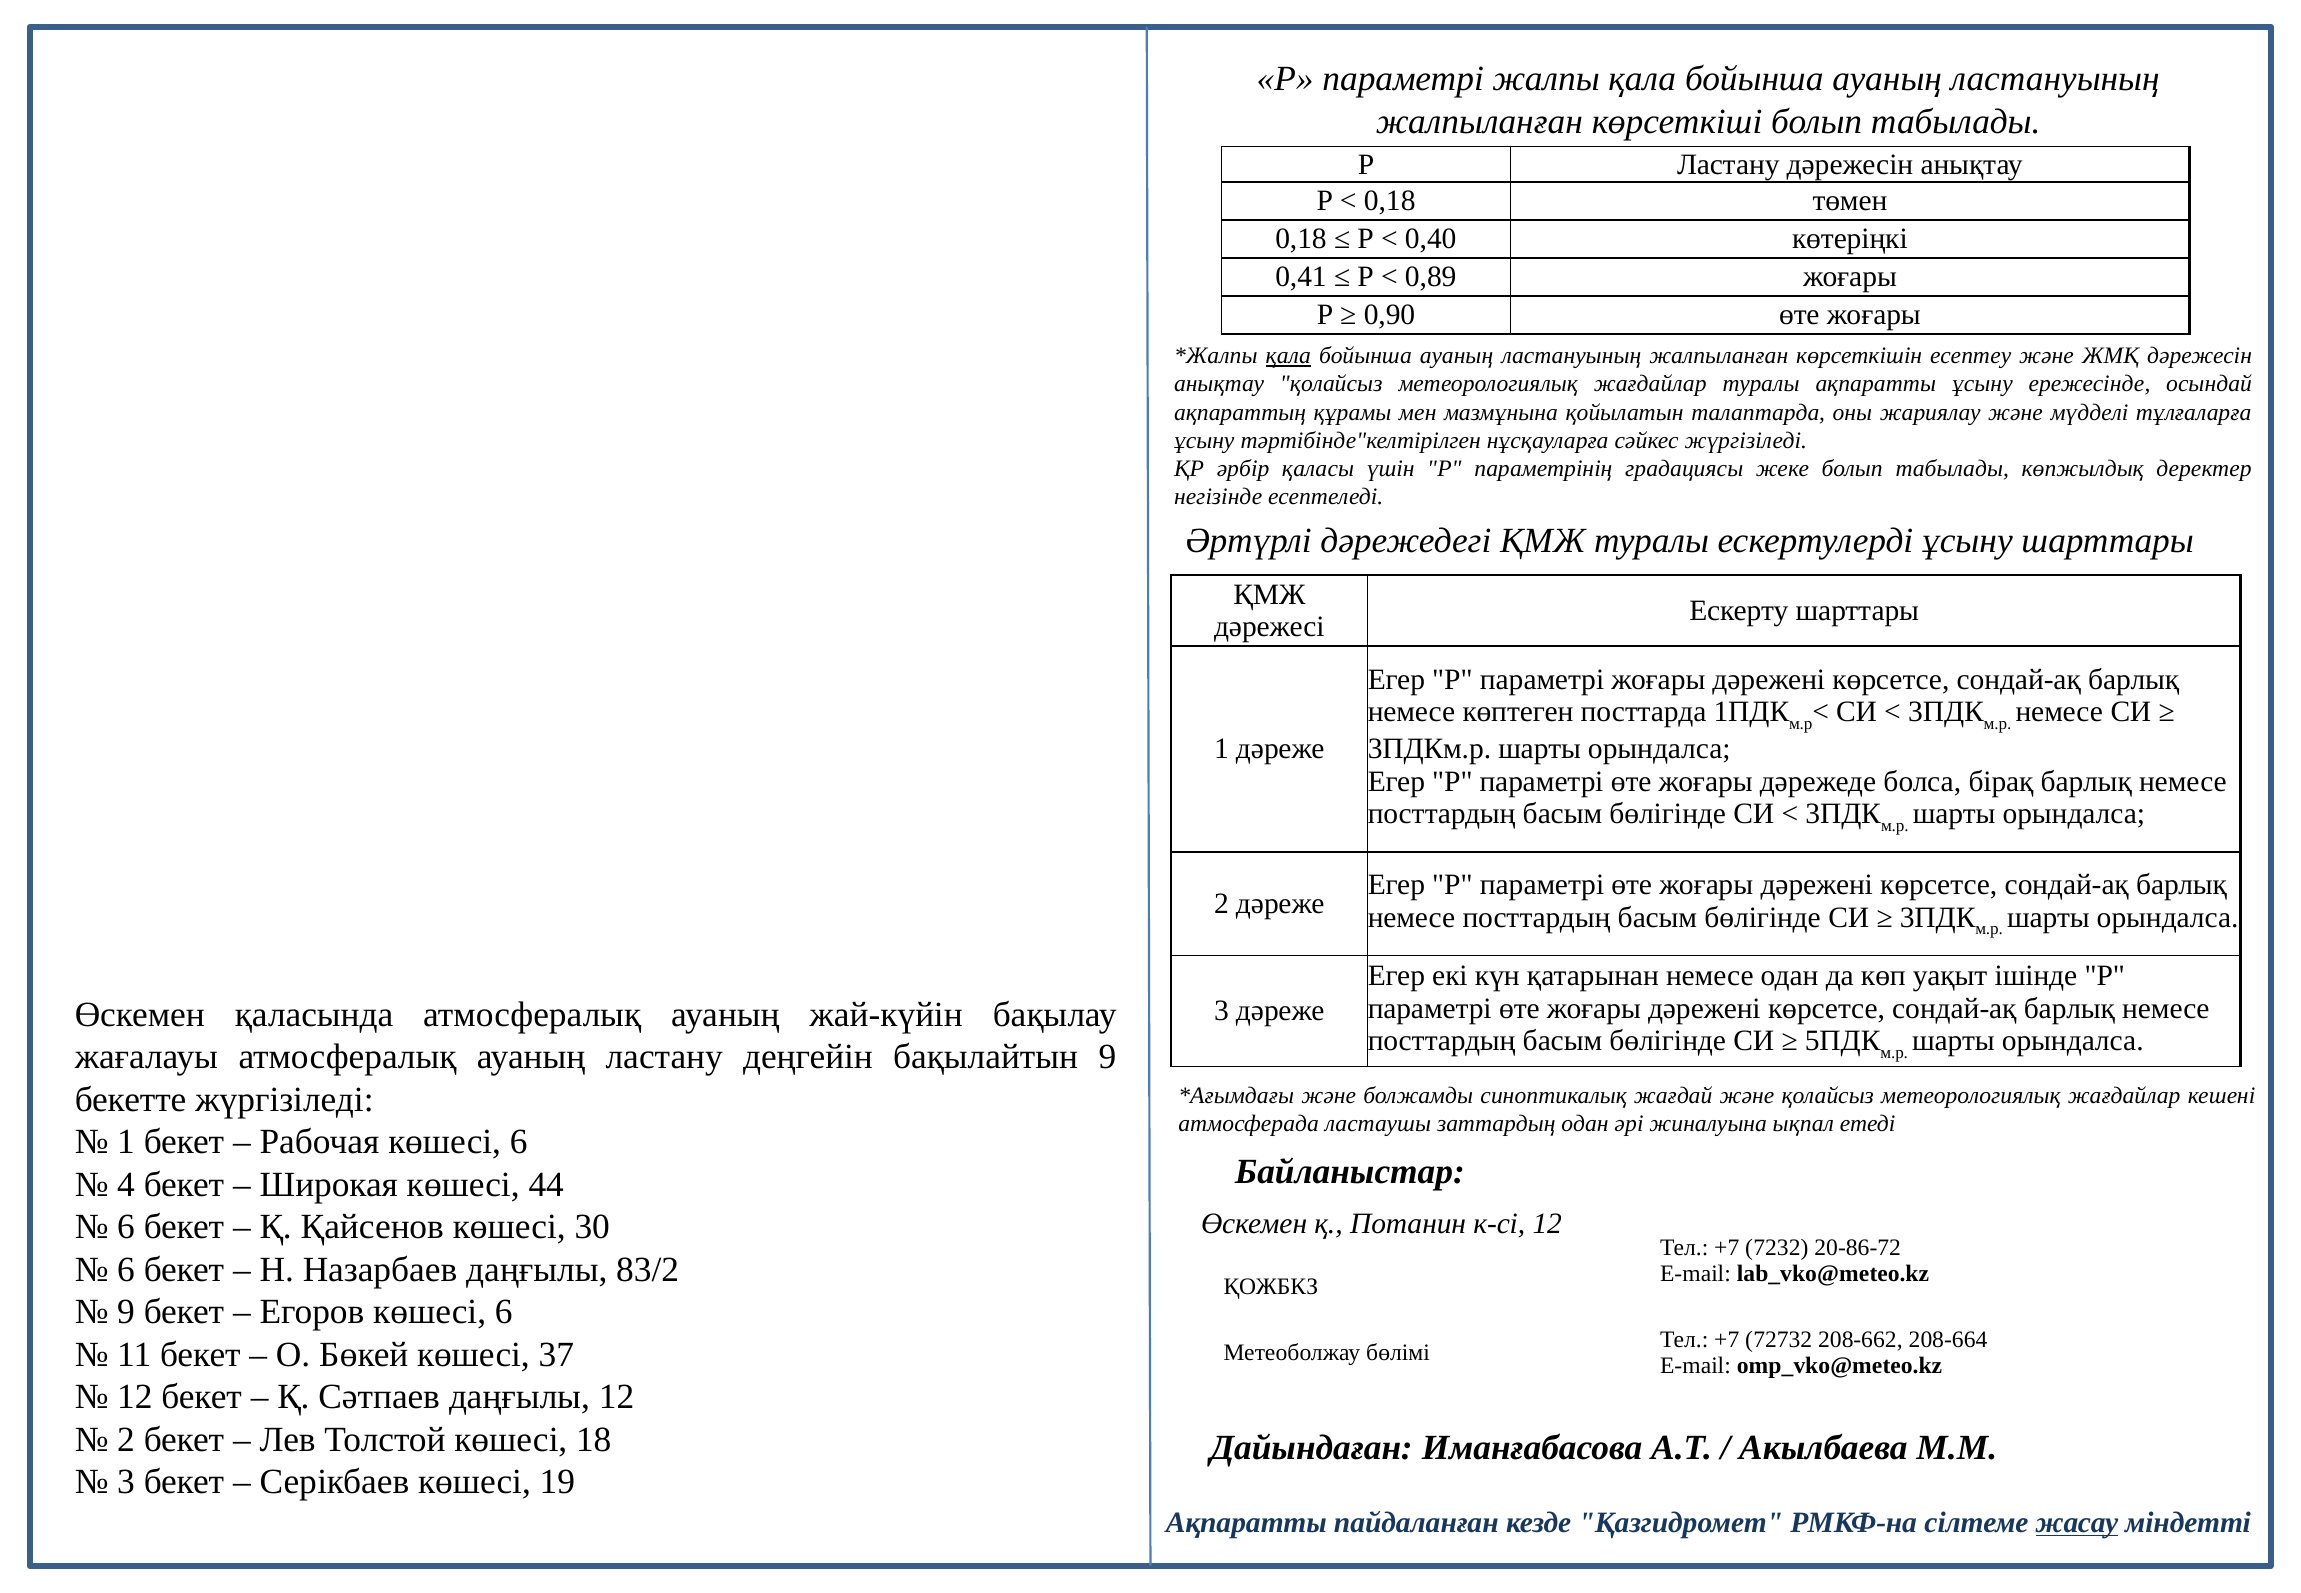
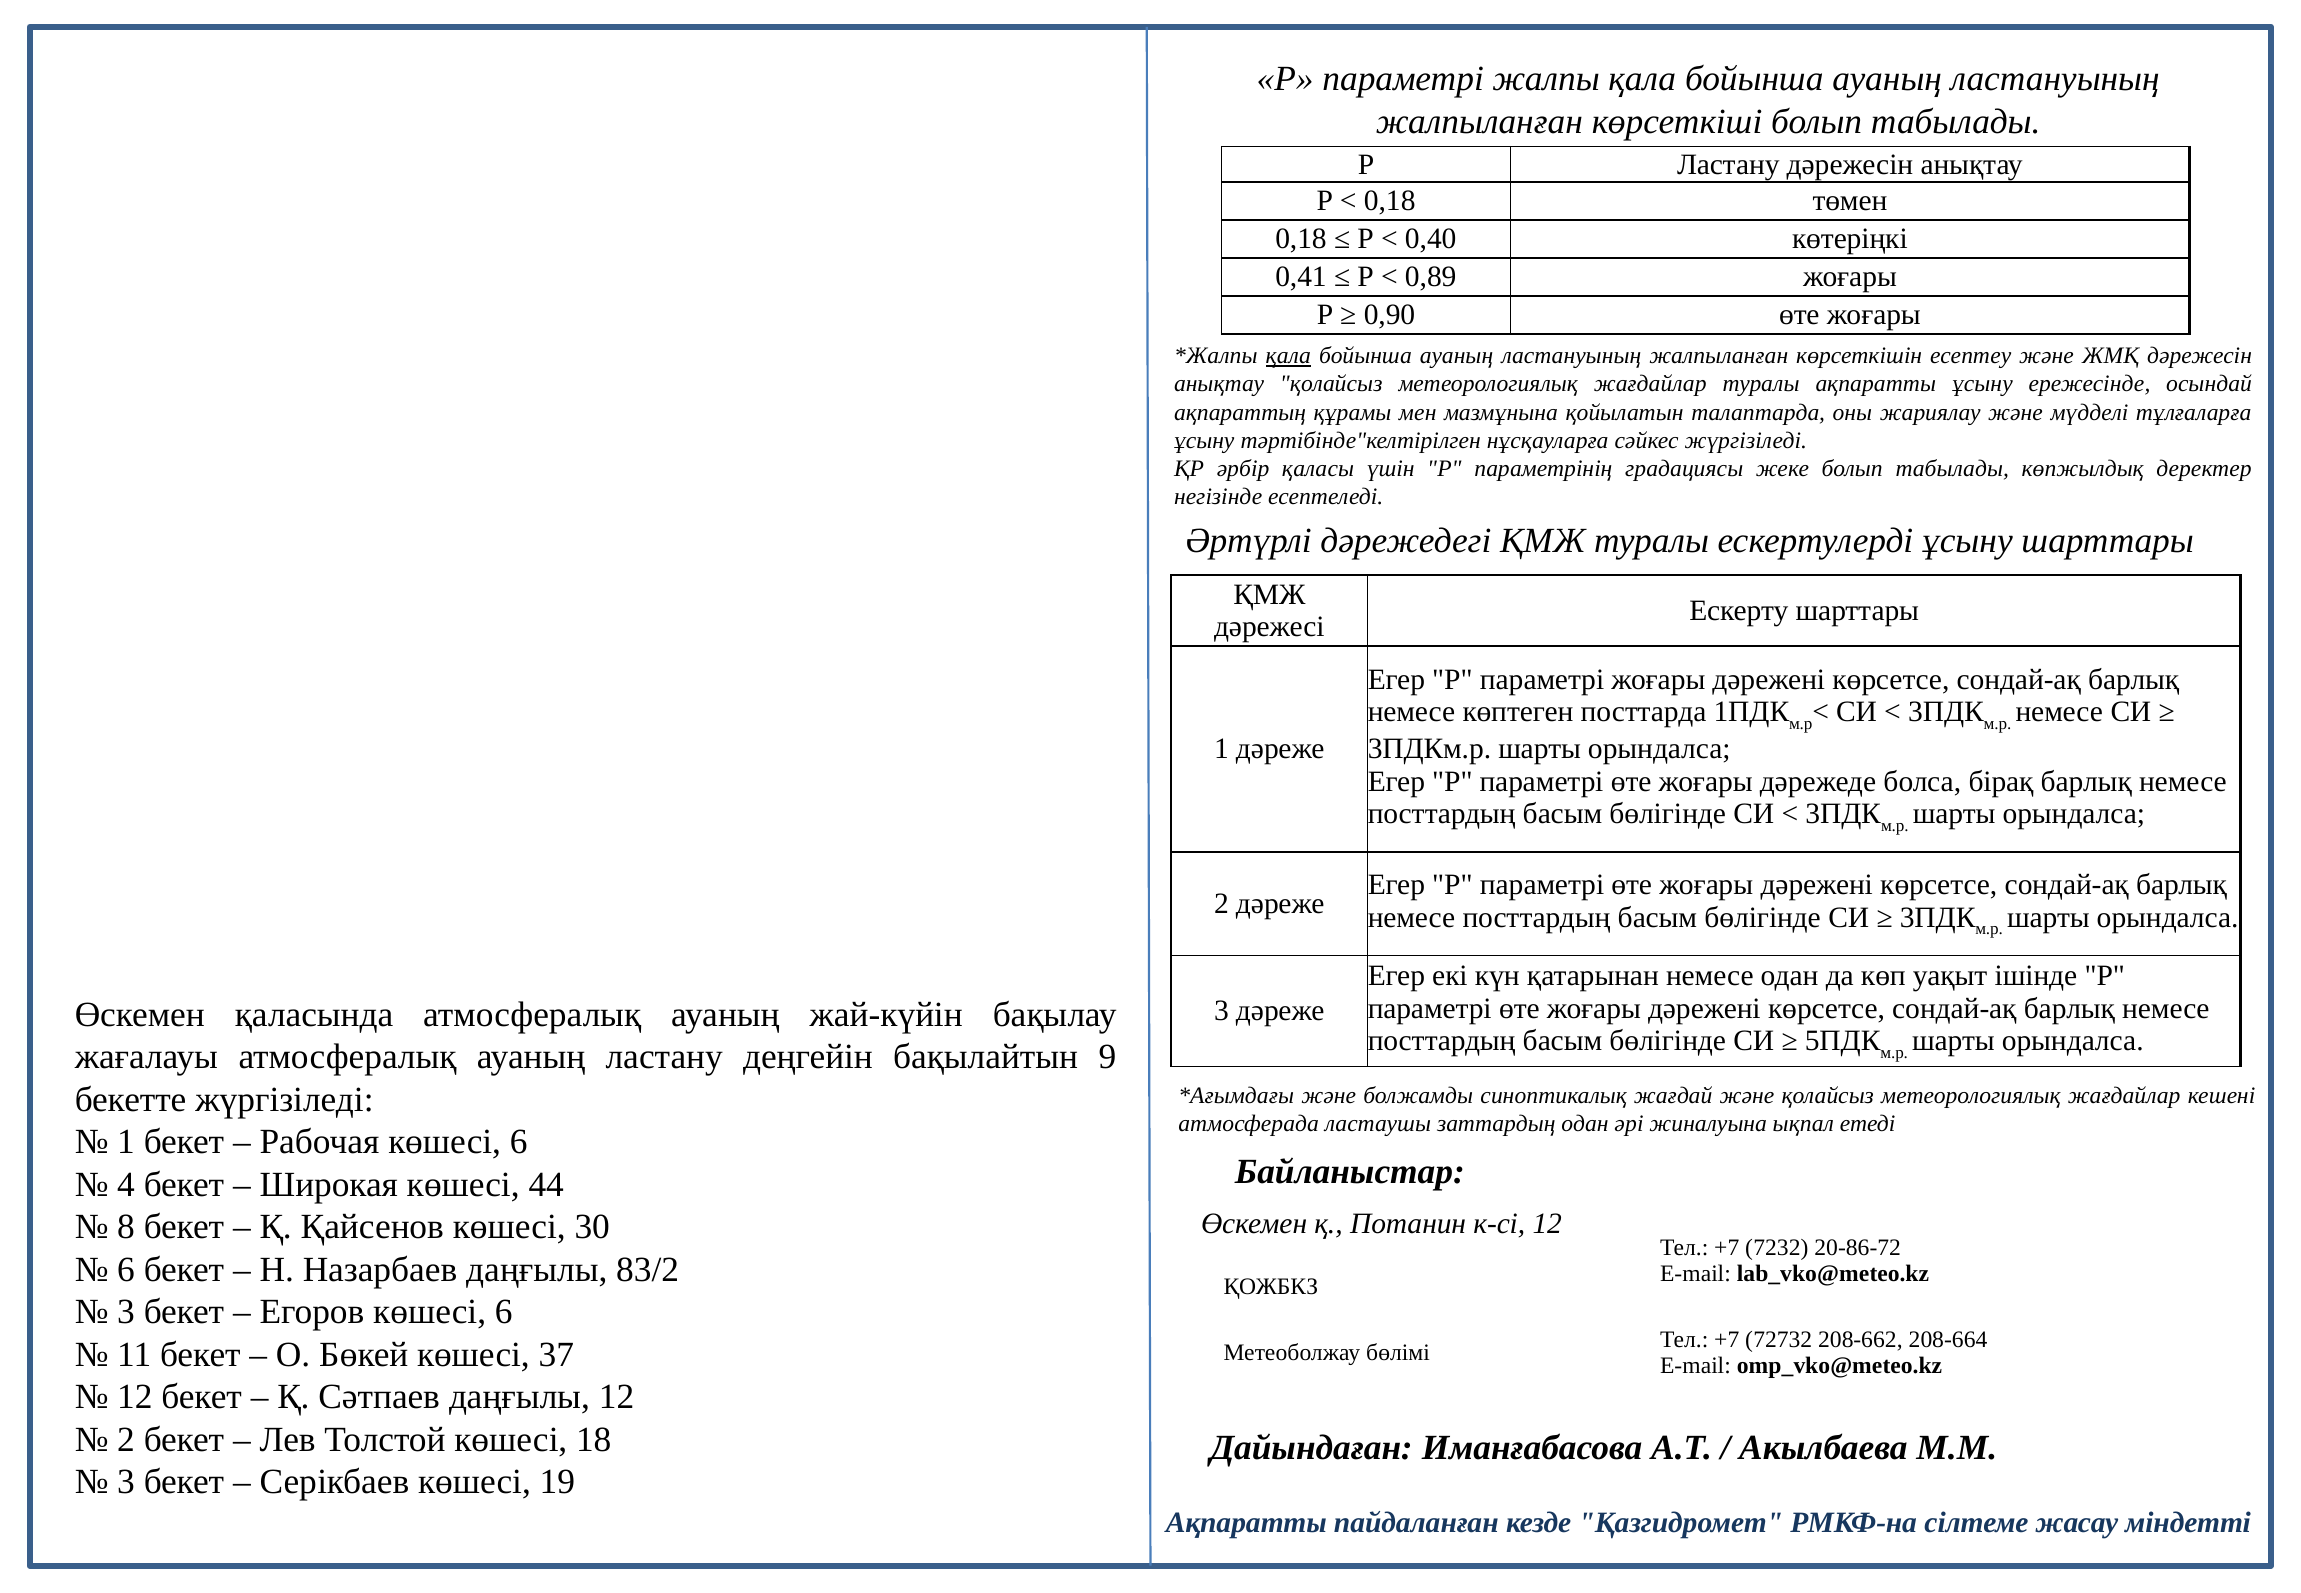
6: 6 -> 8 (126, 1227)
9: 9 -> 3 (126, 1312)
жасау underline: present -> none (2077, 1523)
